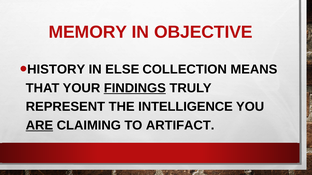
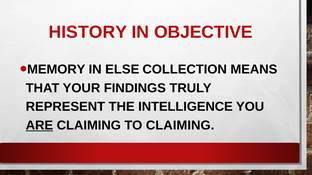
MEMORY: MEMORY -> HISTORY (88, 32)
HISTORY: HISTORY -> MEMORY (56, 70)
FINDINGS underline: present -> none (135, 88)
TO ARTIFACT: ARTIFACT -> CLAIMING (180, 126)
